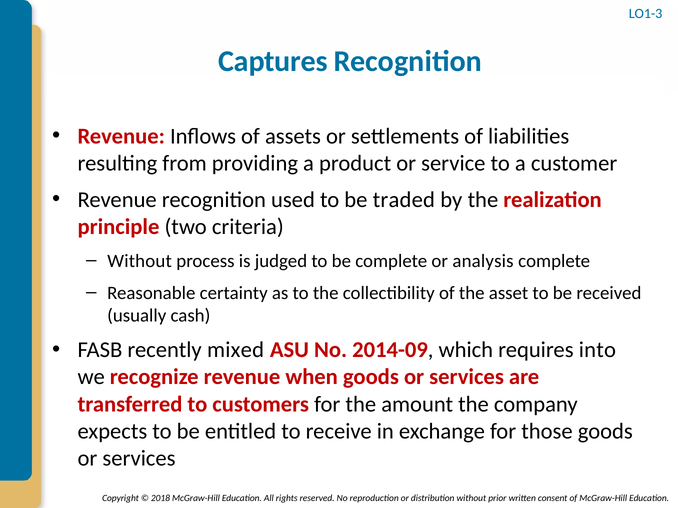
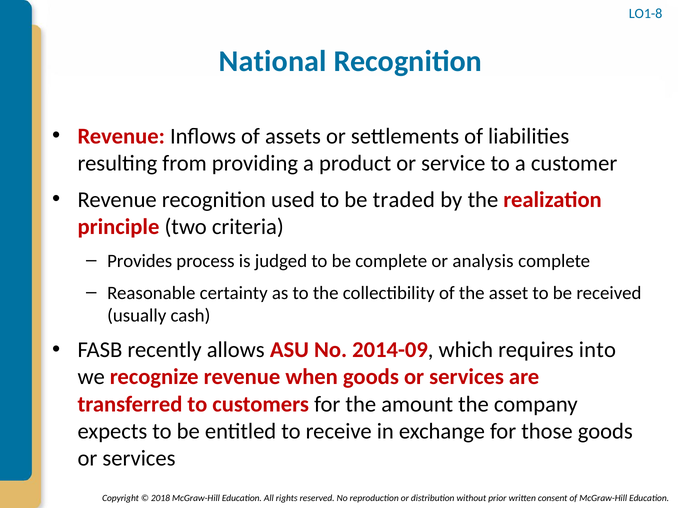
LO1-3: LO1-3 -> LO1-8 (646, 13)
Captures: Captures -> National (273, 61)
Without: Without -> Provides (140, 261)
mixed: mixed -> allows (236, 350)
